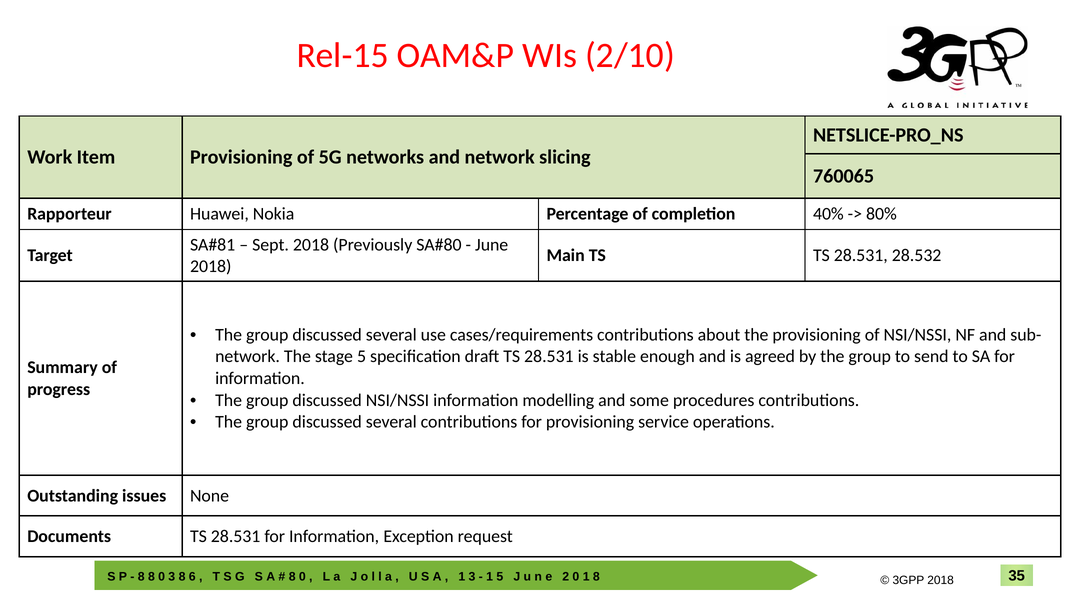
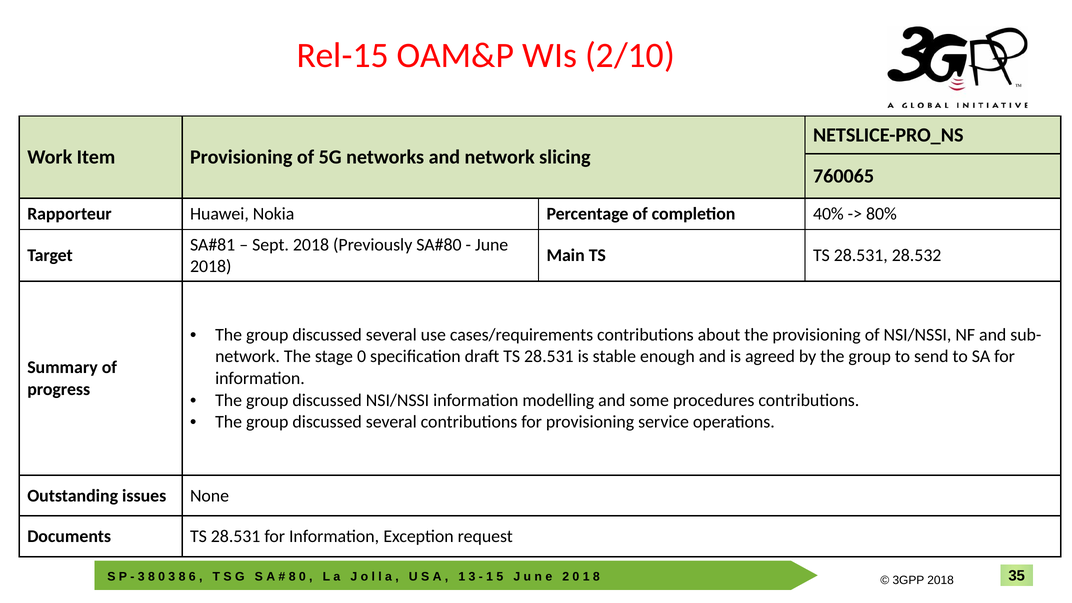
stage 5: 5 -> 0 (362, 357)
8: 8 -> 3 (141, 577)
